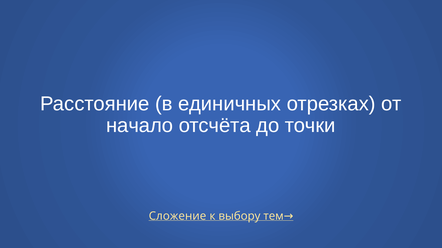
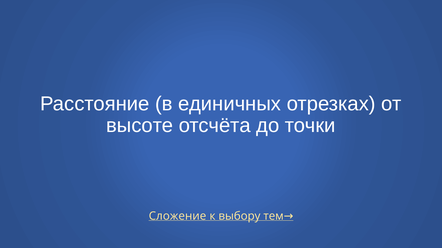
начало: начало -> высоте (140, 126)
